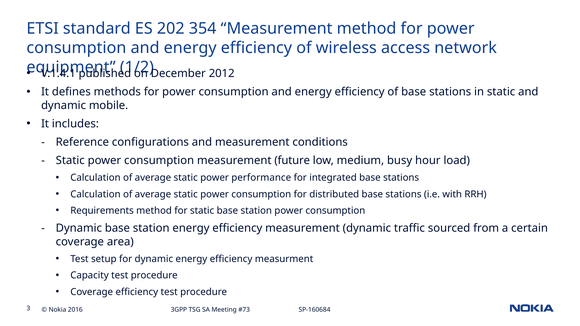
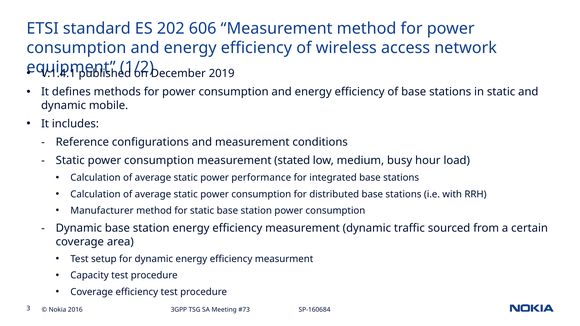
354: 354 -> 606 (203, 29)
2012: 2012 -> 2019 (222, 74)
future: future -> stated (292, 161)
Requirements: Requirements -> Manufacturer (102, 211)
